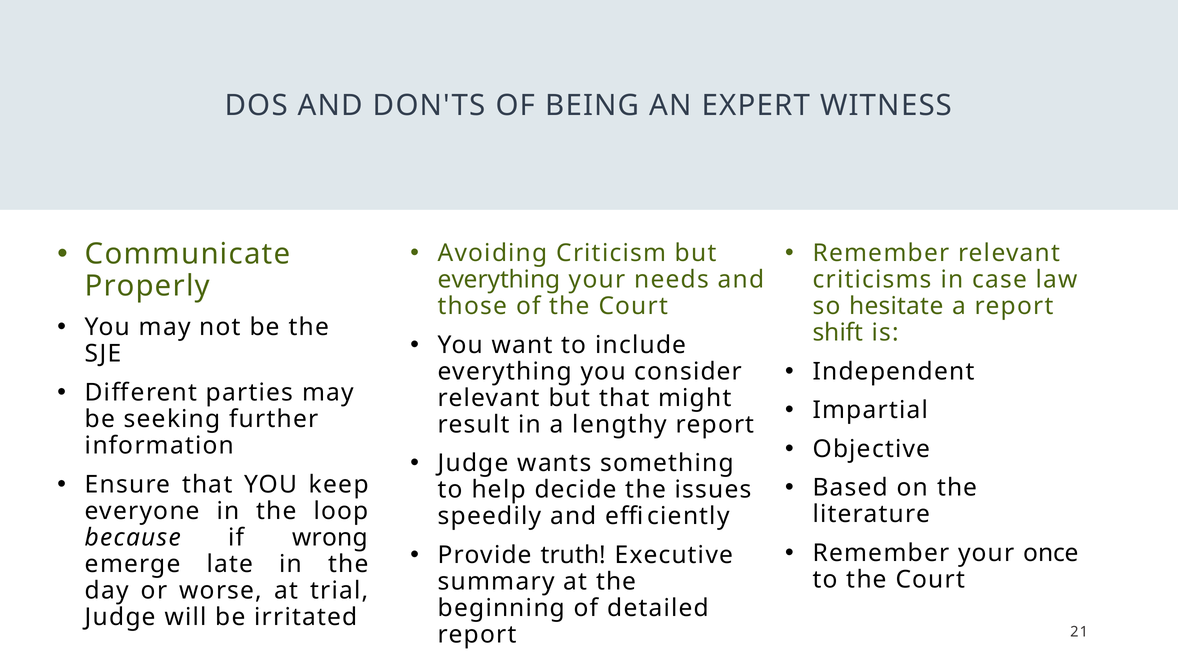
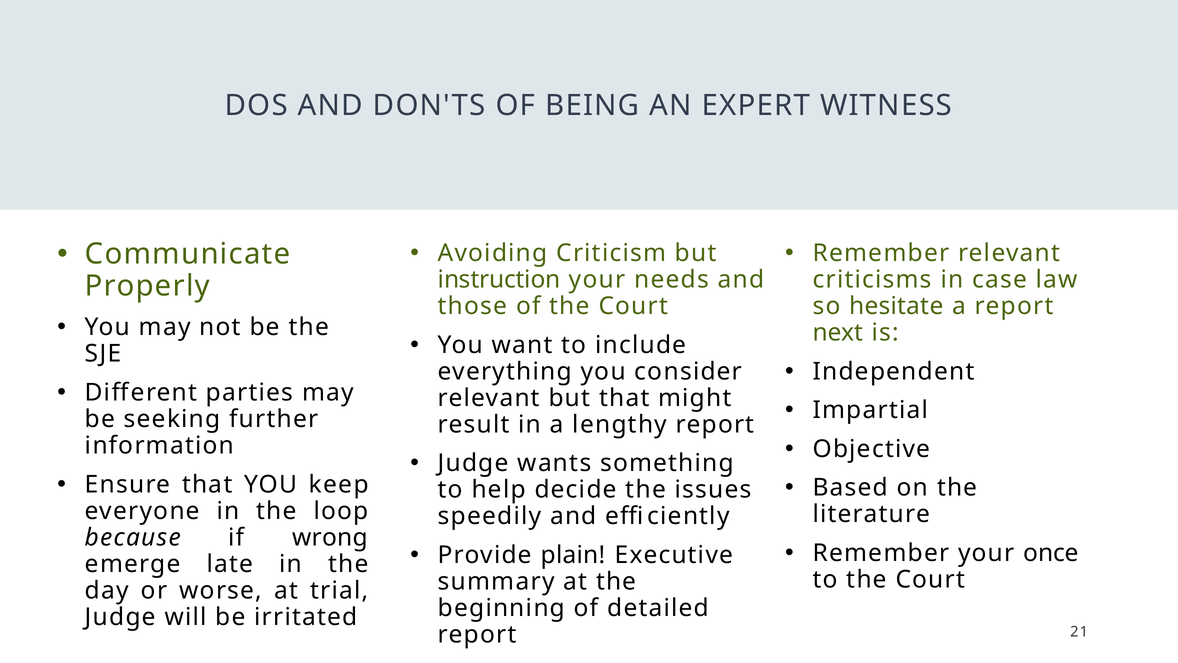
everything: everything -> instruction (499, 279)
shift: shift -> next (838, 332)
truth: truth -> plain (573, 555)
